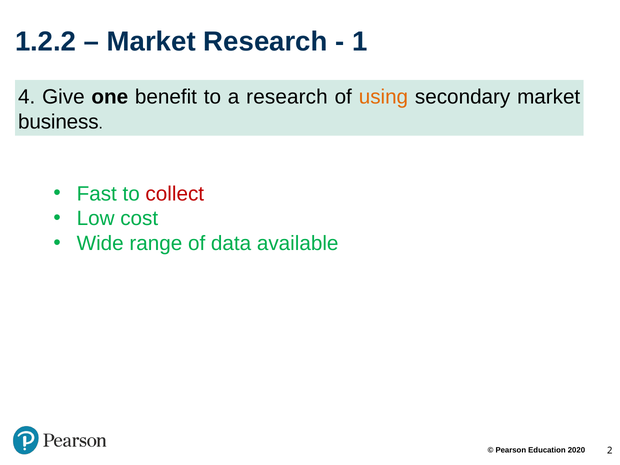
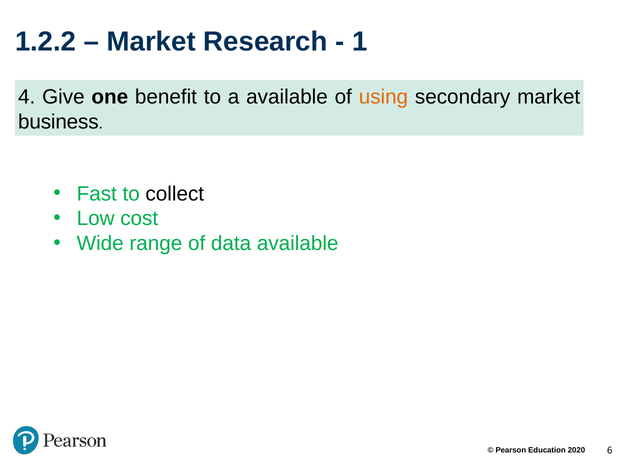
a research: research -> available (287, 97)
collect colour: red -> black (175, 194)
2: 2 -> 6 (610, 451)
